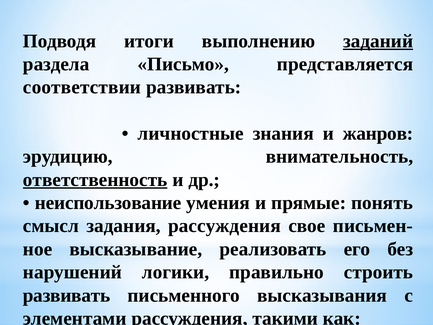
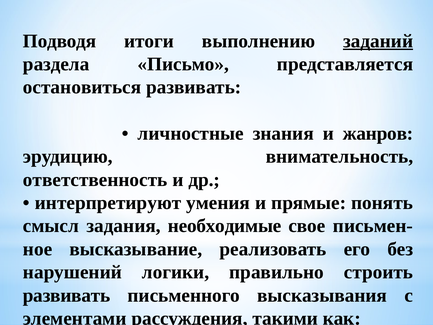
соответствии: соответствии -> остановиться (82, 87)
ответственность underline: present -> none (95, 180)
неиспользование: неиспользование -> интерпретируют (108, 203)
задания рассуждения: рассуждения -> необходимые (225, 226)
